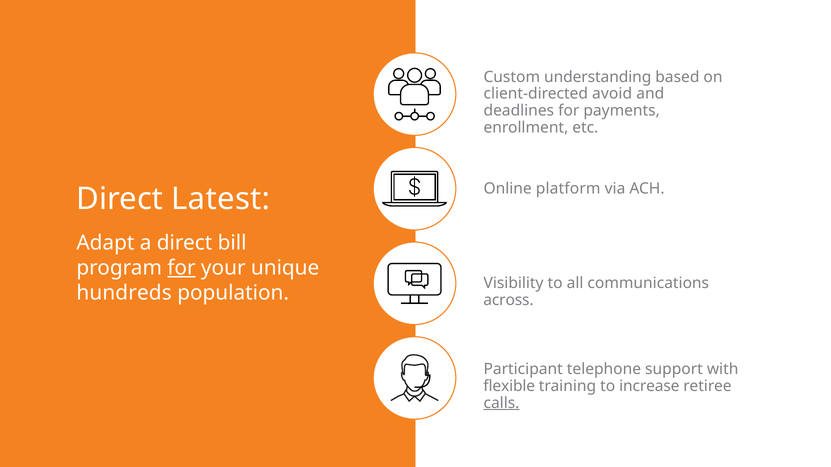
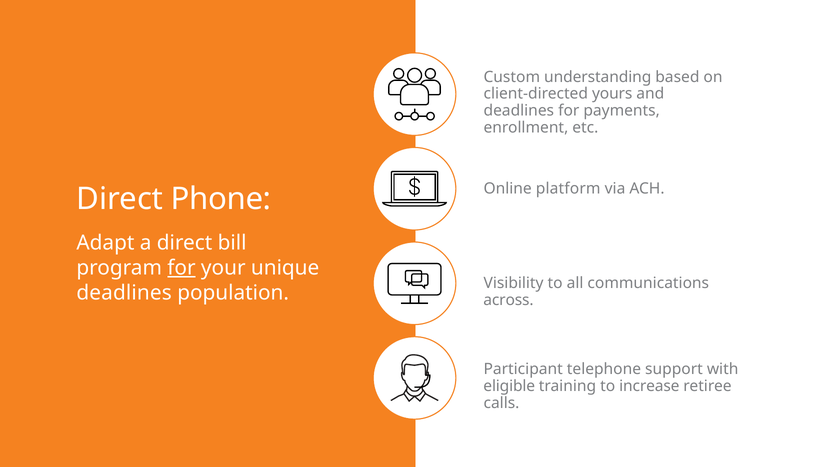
avoid: avoid -> yours (612, 94)
Latest: Latest -> Phone (221, 199)
hundreds: hundreds -> deadlines (124, 293)
flexible: flexible -> eligible (509, 386)
calls underline: present -> none (501, 403)
